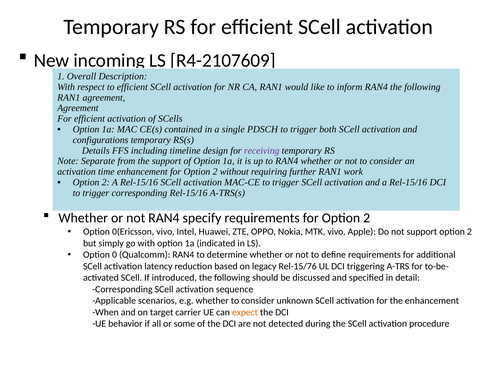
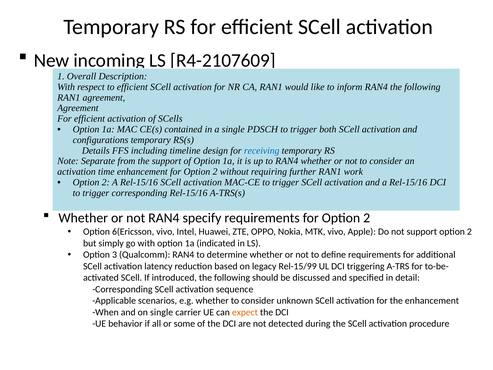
receiving colour: purple -> blue (262, 150)
0(Ericsson: 0(Ericsson -> 6(Ericsson (133, 232)
0: 0 -> 3 (115, 255)
Rel-15/76: Rel-15/76 -> Rel-15/99 (298, 266)
on target: target -> single (162, 312)
